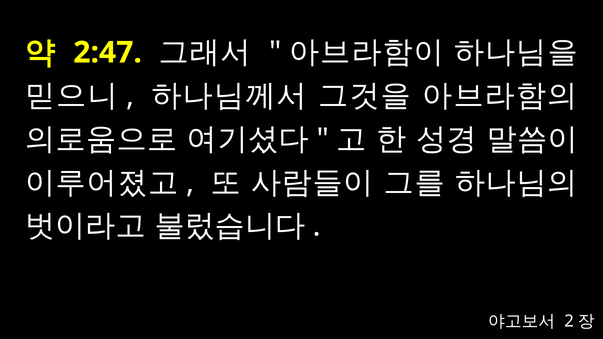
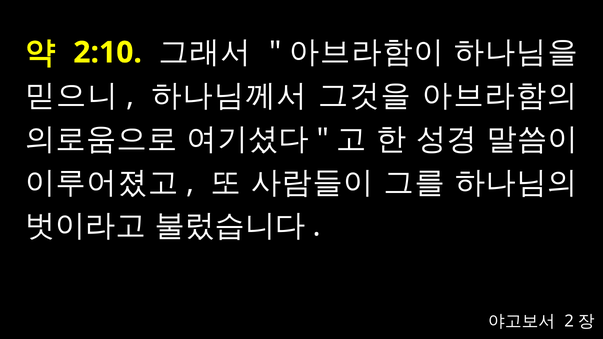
2:47: 2:47 -> 2:10 (108, 53)
